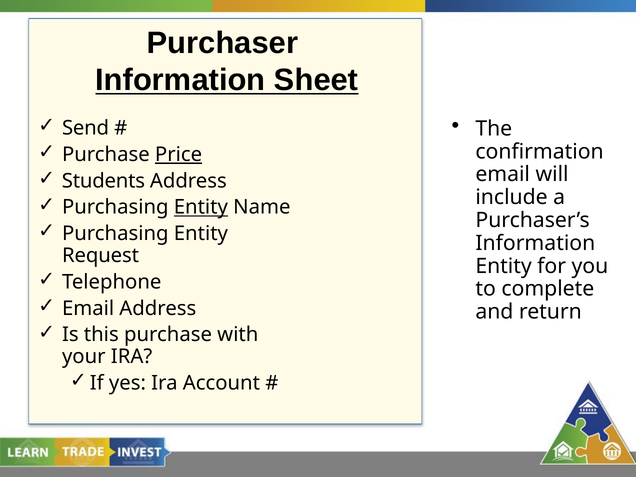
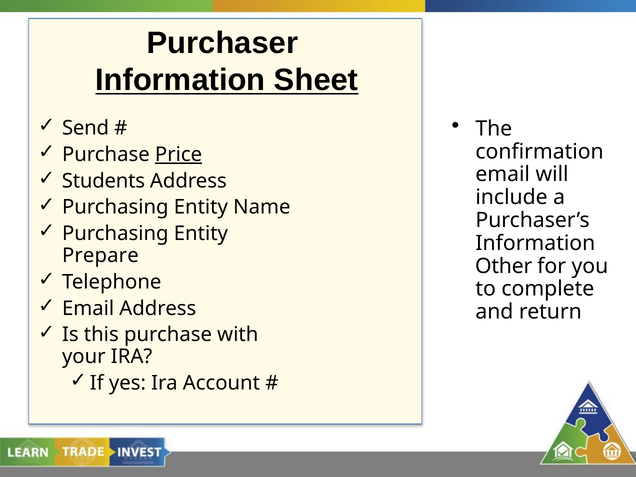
Entity underline: present -> none (201, 207)
Request: Request -> Prepare (100, 256)
Entity: Entity -> Other (504, 266)
